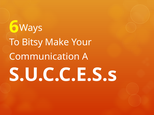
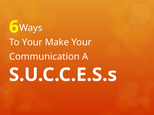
To Bitsy: Bitsy -> Your (32, 42)
